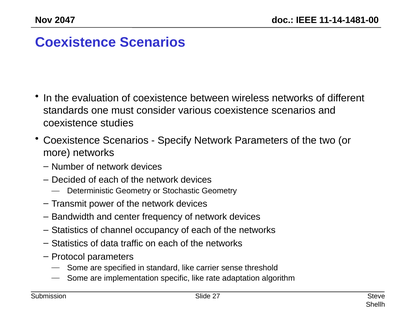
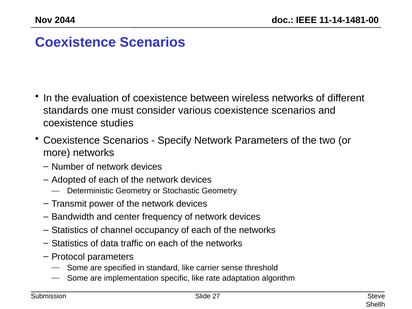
2047: 2047 -> 2044 (65, 20)
Decided: Decided -> Adopted (69, 180)
